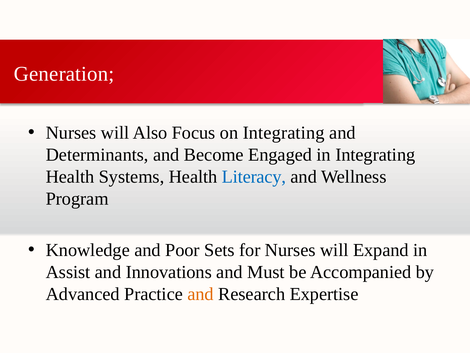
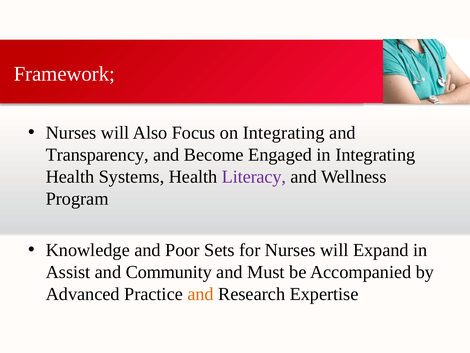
Generation: Generation -> Framework (64, 74)
Determinants: Determinants -> Transparency (97, 155)
Literacy colour: blue -> purple (254, 177)
Innovations: Innovations -> Community (169, 272)
